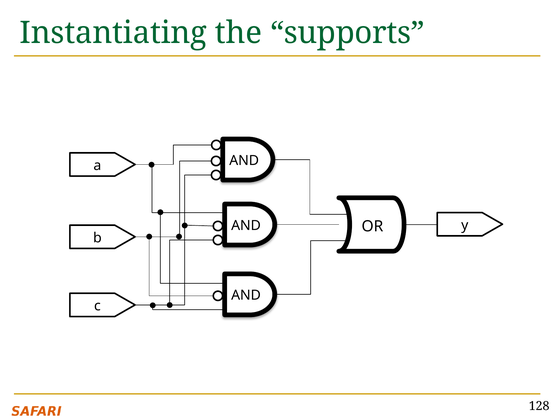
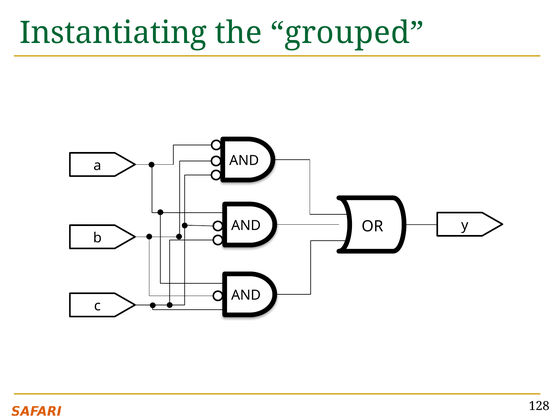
supports: supports -> grouped (347, 33)
